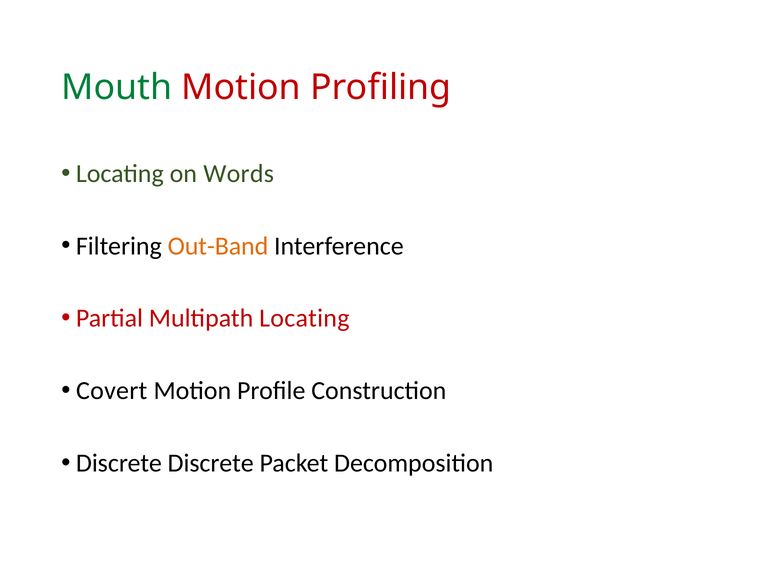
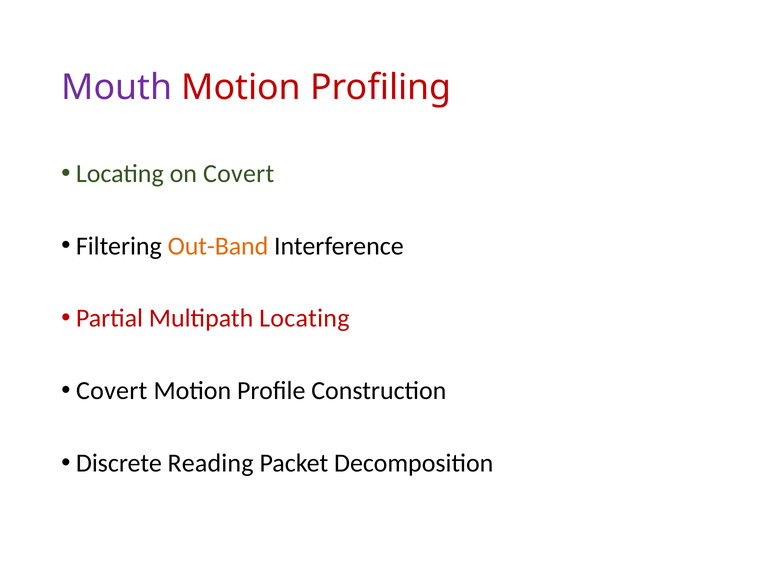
Mouth colour: green -> purple (117, 87)
on Words: Words -> Covert (239, 173)
Discrete Discrete: Discrete -> Reading (211, 463)
